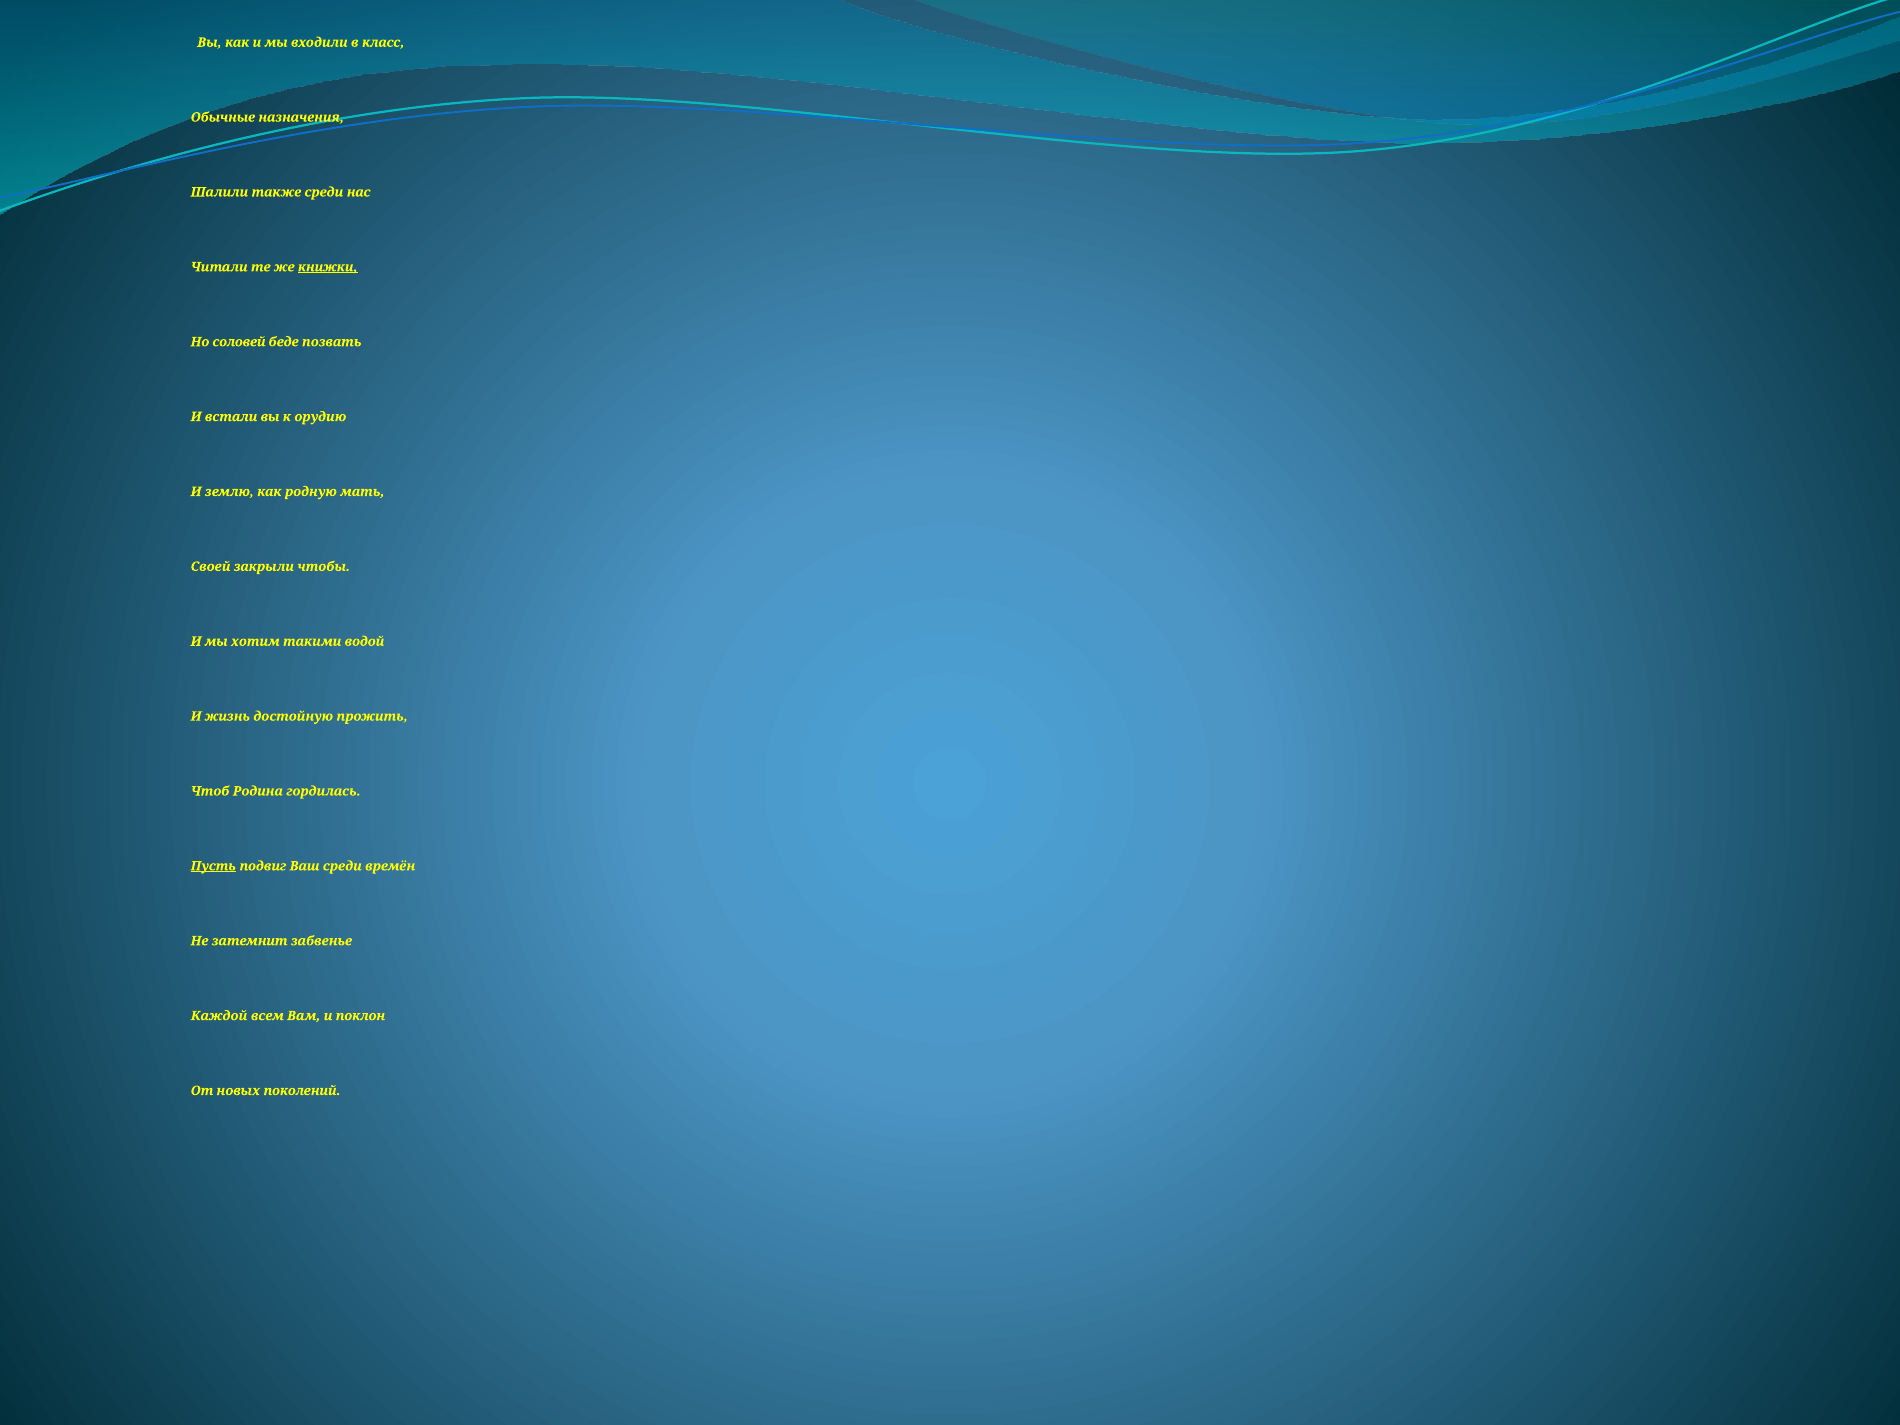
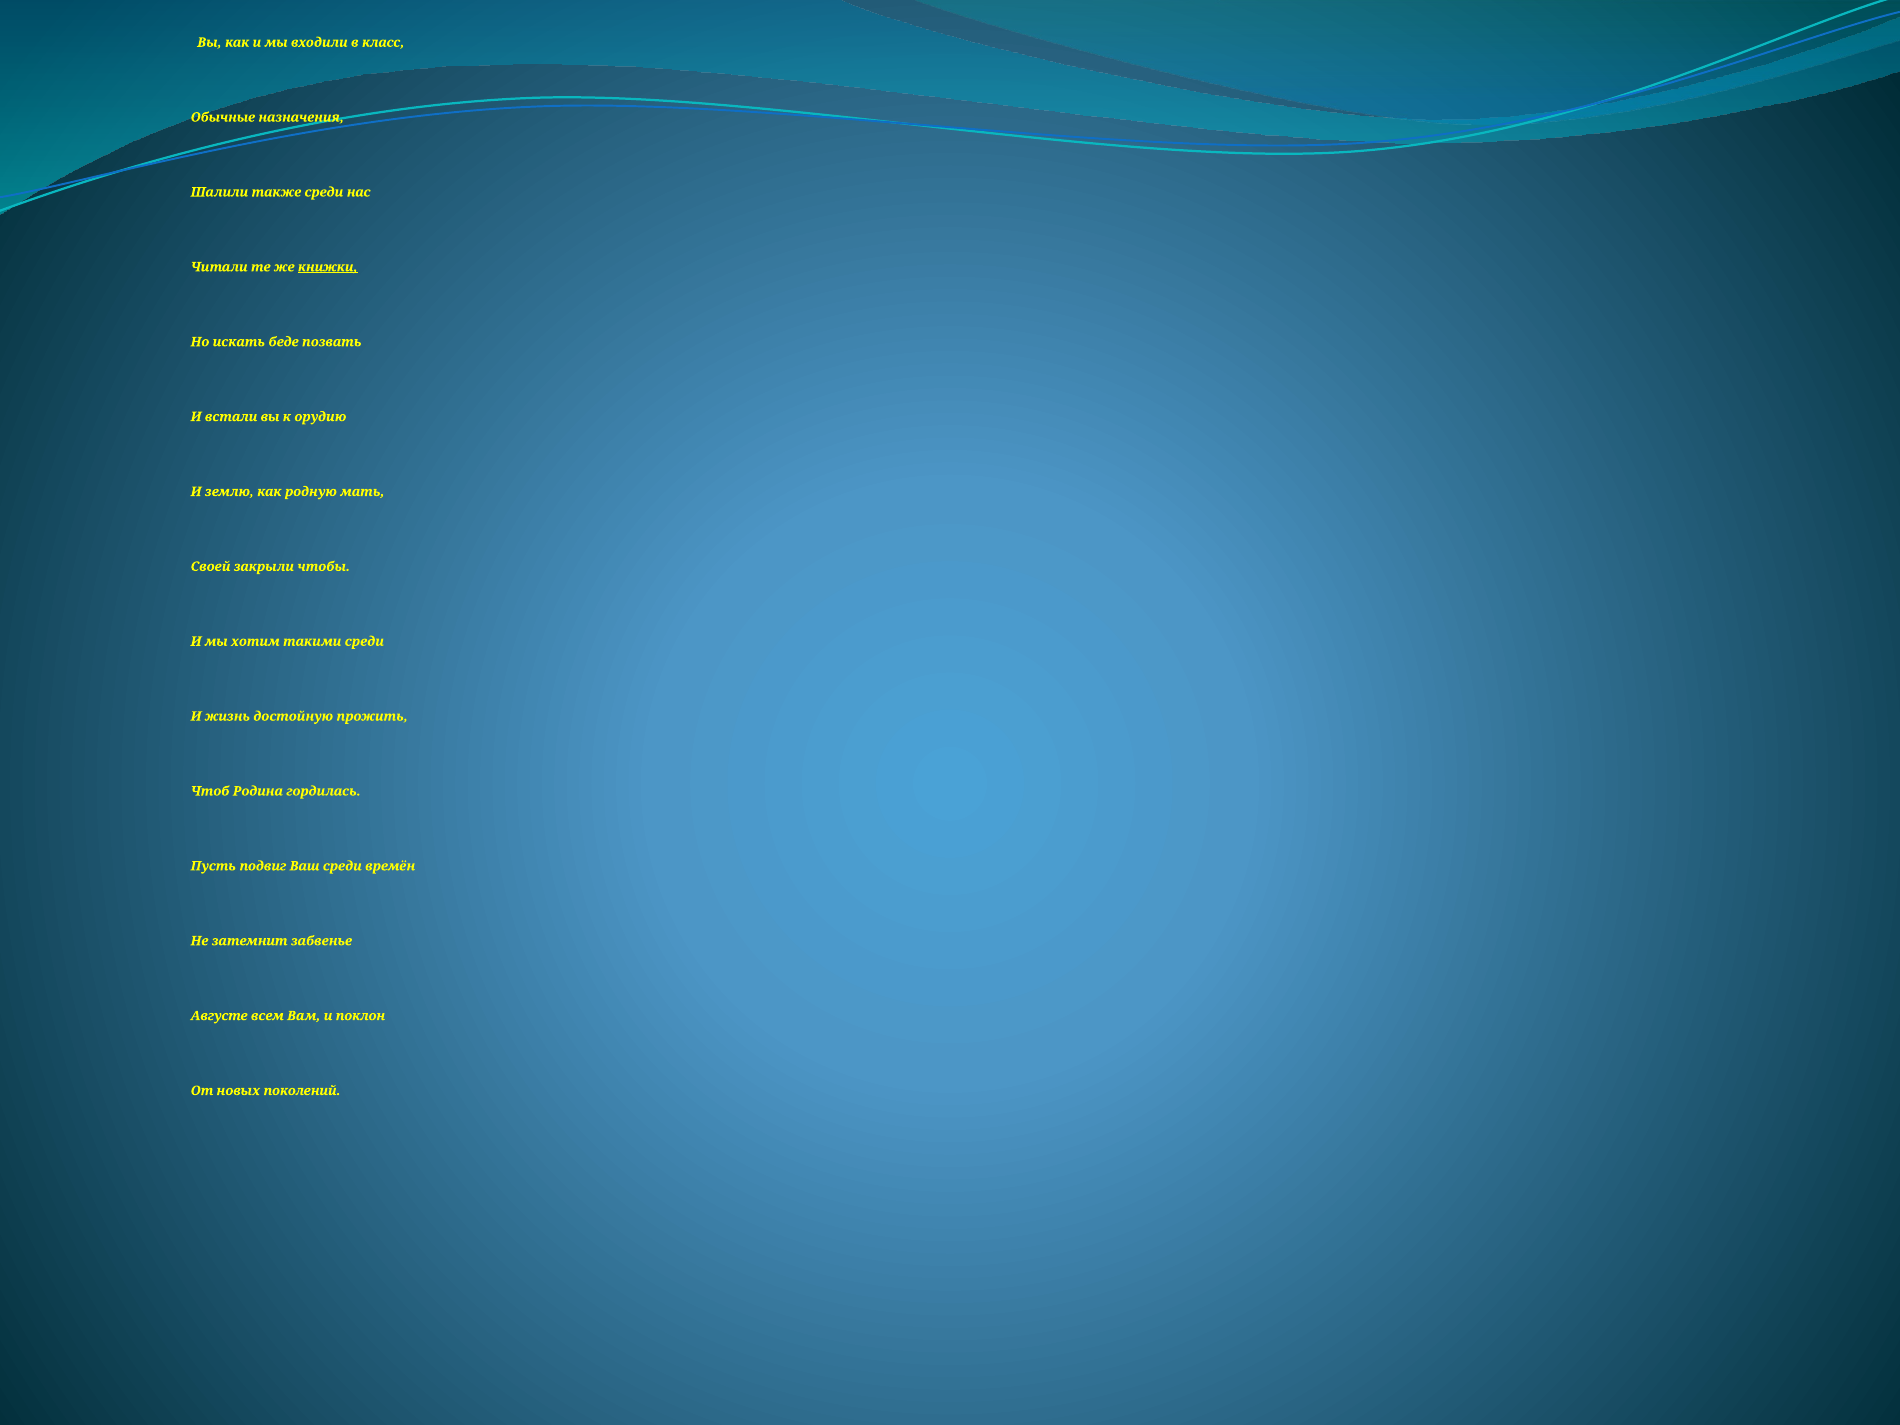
соловей: соловей -> искать (239, 342)
такими водой: водой -> среди (364, 641)
Пусть underline: present -> none (213, 866)
Каждой: Каждой -> Августе (219, 1016)
